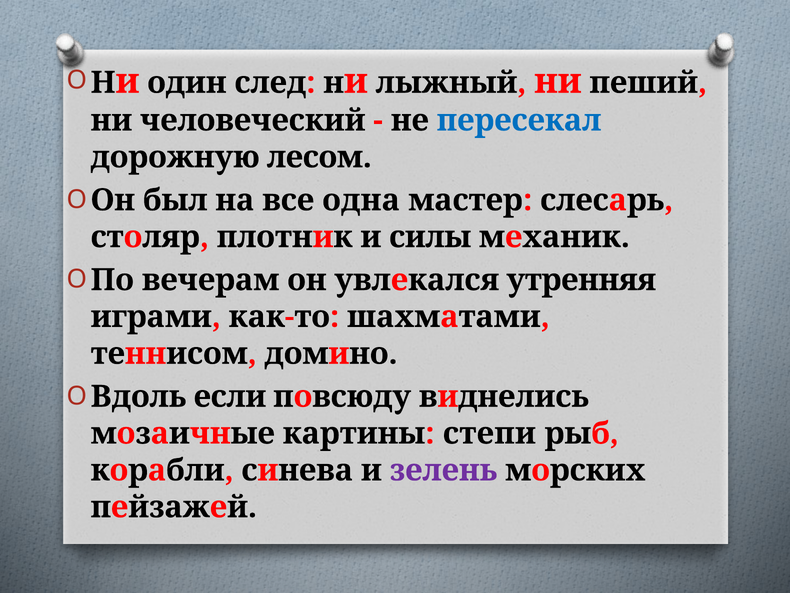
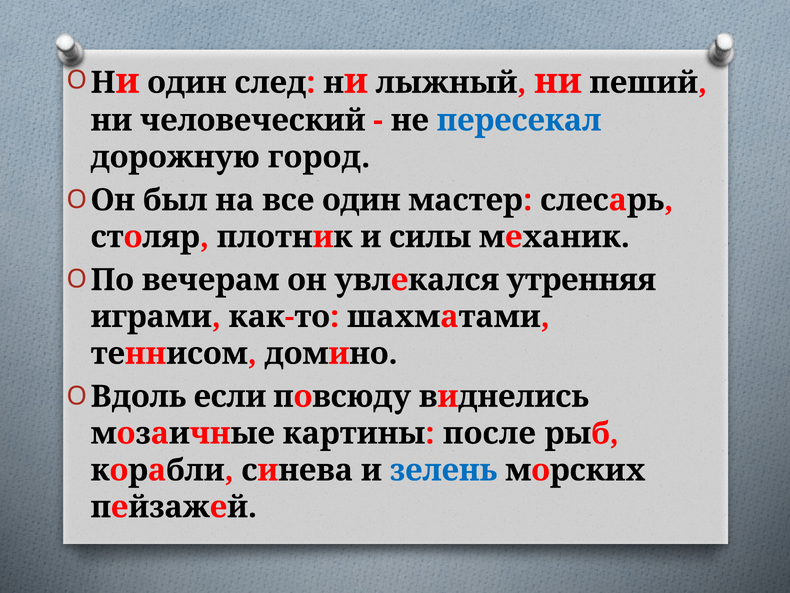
лесом: лесом -> город (319, 157)
все одна: одна -> один (361, 200)
степи: степи -> после (489, 433)
зелень colour: purple -> blue (443, 470)
